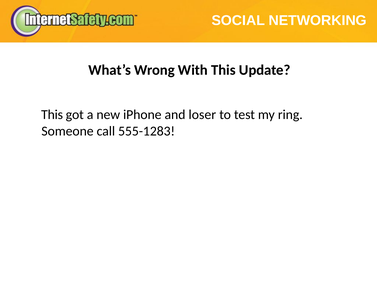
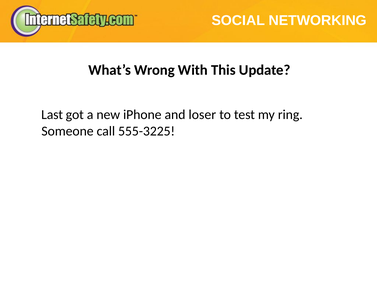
This: This -> Last (52, 115)
555-1283: 555-1283 -> 555-3225 (147, 131)
